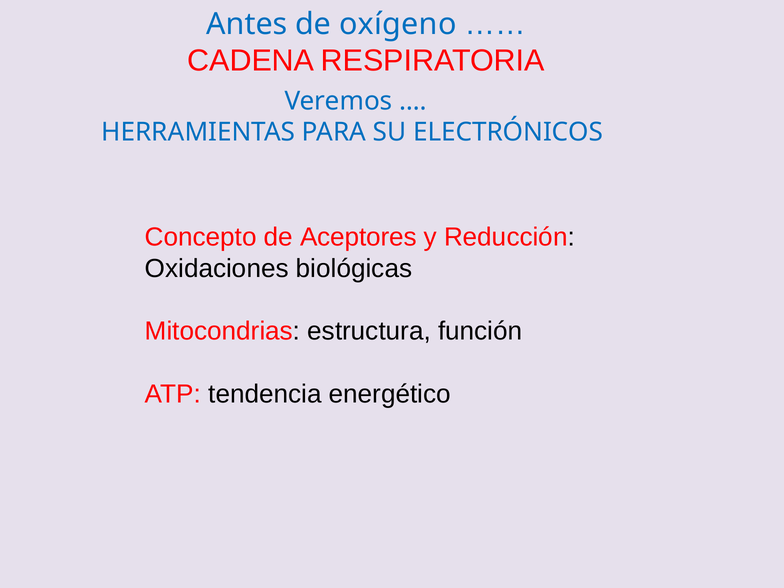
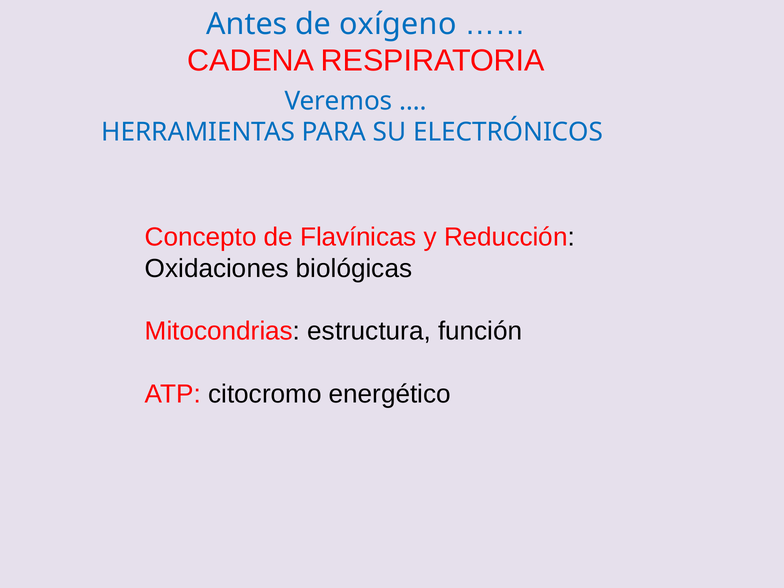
Aceptores: Aceptores -> Flavínicas (358, 237)
tendencia: tendencia -> citocromo (265, 394)
